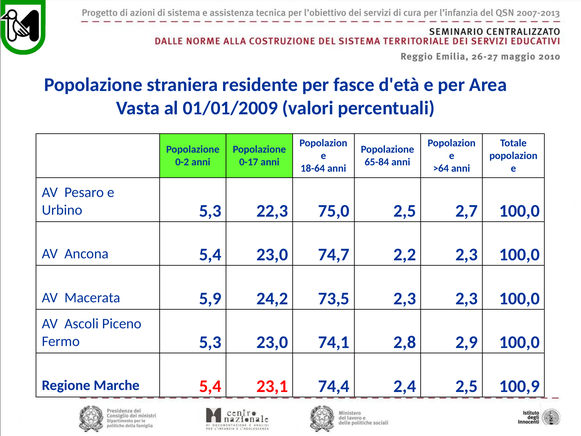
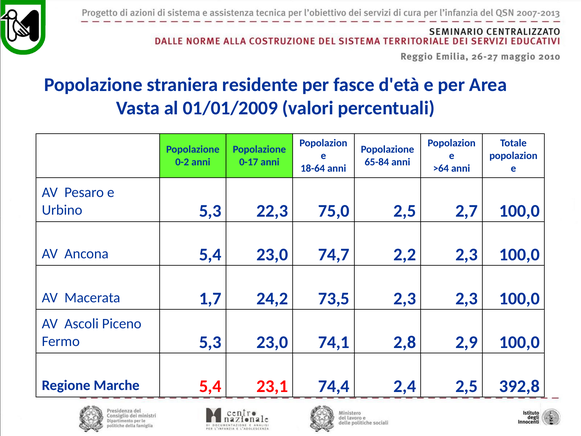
5,9: 5,9 -> 1,7 (210, 298)
100,9: 100,9 -> 392,8 (520, 386)
